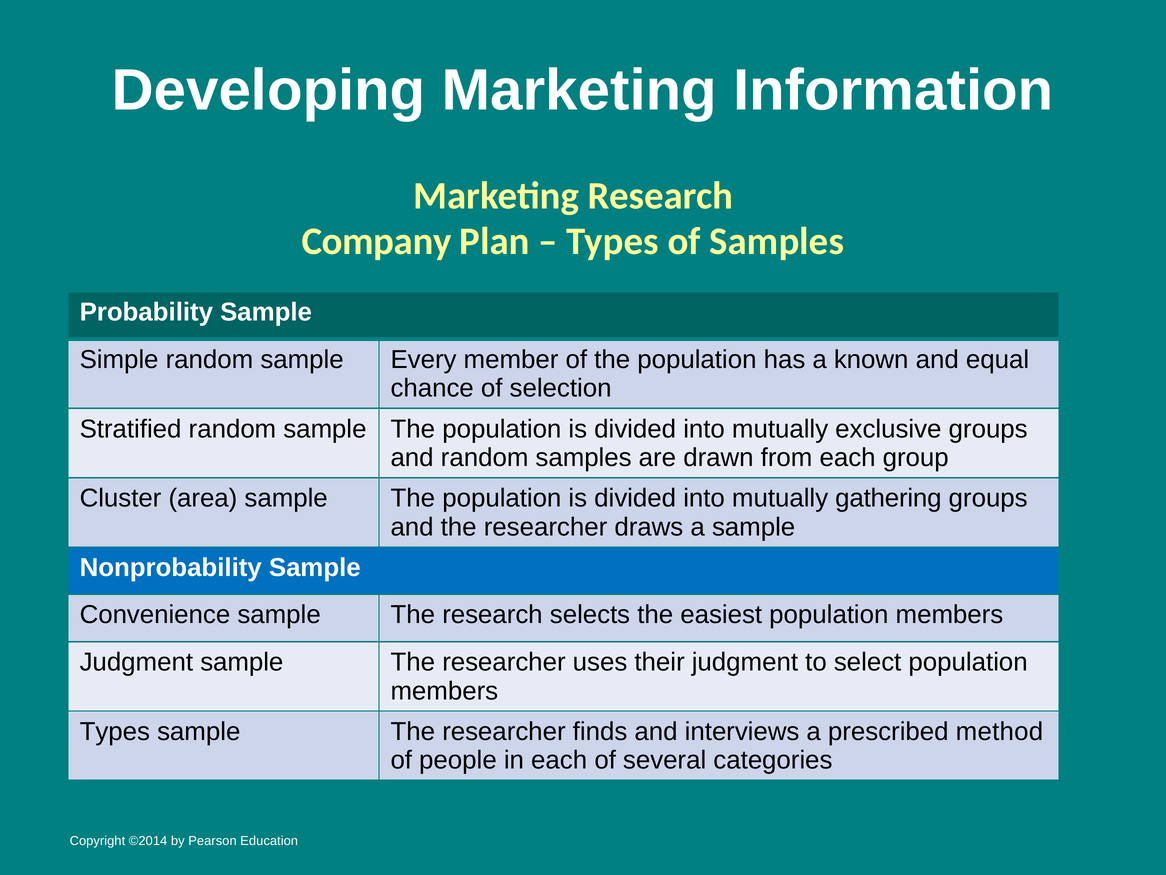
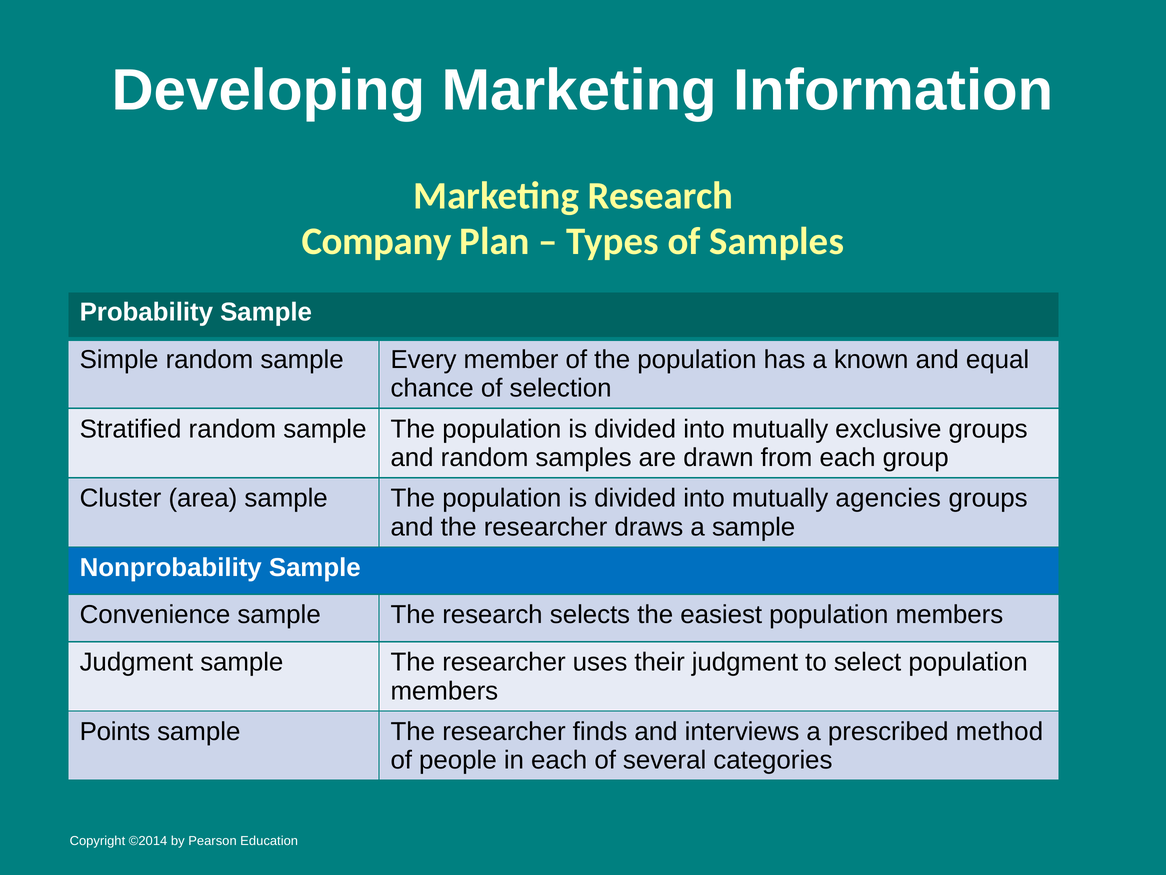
gathering: gathering -> agencies (888, 498)
Types: Types -> Points (115, 731)
